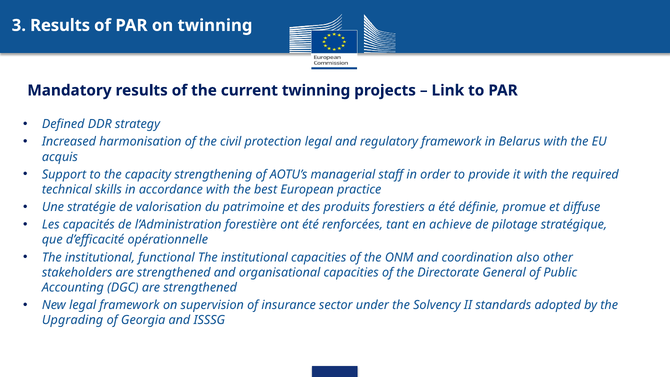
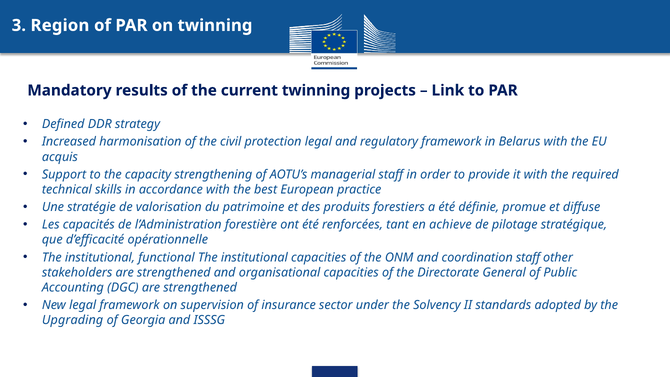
3 Results: Results -> Region (60, 25)
coordination also: also -> staff (528, 257)
